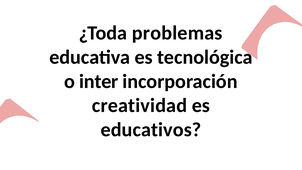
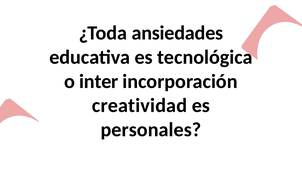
problemas: problemas -> ansiedades (177, 33)
educativos: educativos -> personales (151, 130)
